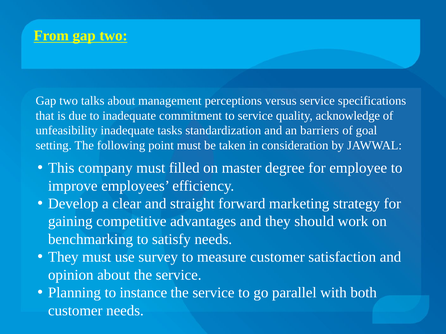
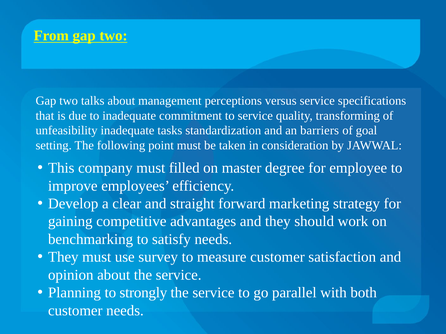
acknowledge: acknowledge -> transforming (348, 116)
instance: instance -> strongly (143, 293)
